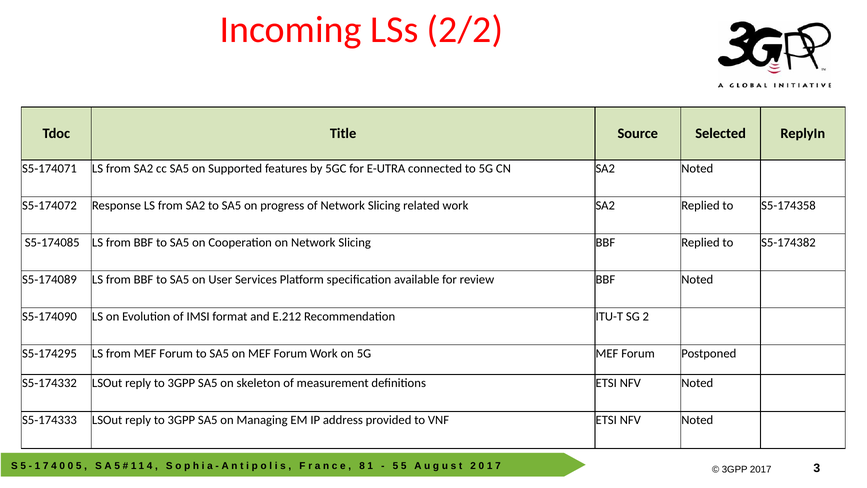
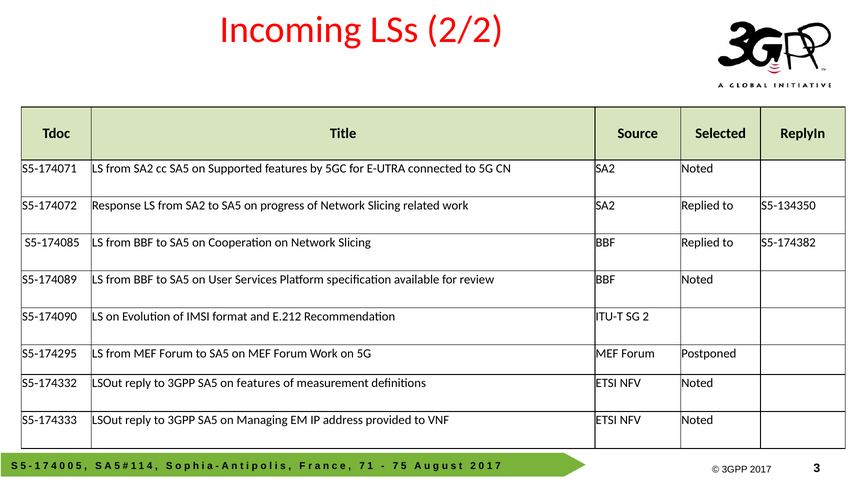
S5-174358: S5-174358 -> S5-134350 (788, 205)
on skeleton: skeleton -> features (258, 383)
8: 8 -> 7 (362, 466)
5: 5 -> 7 (395, 466)
